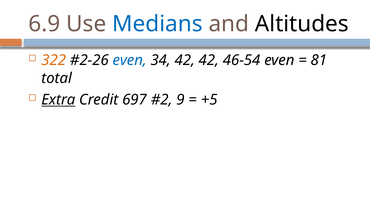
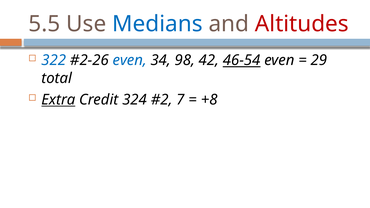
6.9: 6.9 -> 5.5 (44, 24)
Altitudes colour: black -> red (302, 24)
322 colour: orange -> blue (54, 60)
34 42: 42 -> 98 (185, 60)
46-54 underline: none -> present (242, 60)
81: 81 -> 29 (319, 60)
697: 697 -> 324 (135, 100)
9: 9 -> 7 (180, 100)
+5: +5 -> +8 (209, 100)
